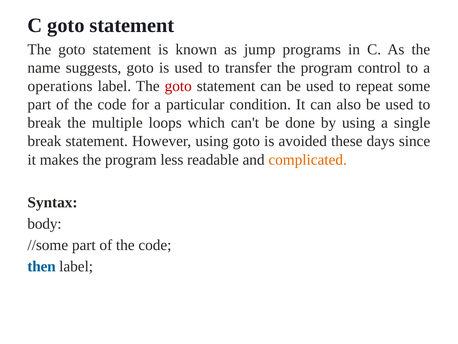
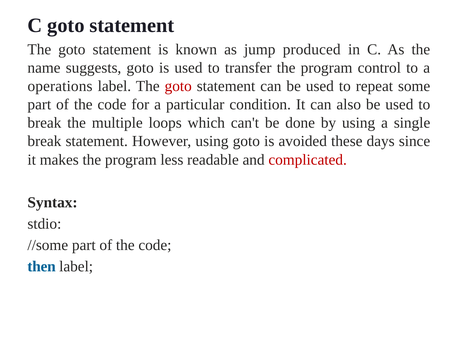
programs: programs -> produced (312, 49)
complicated colour: orange -> red (308, 159)
body: body -> stdio (44, 223)
